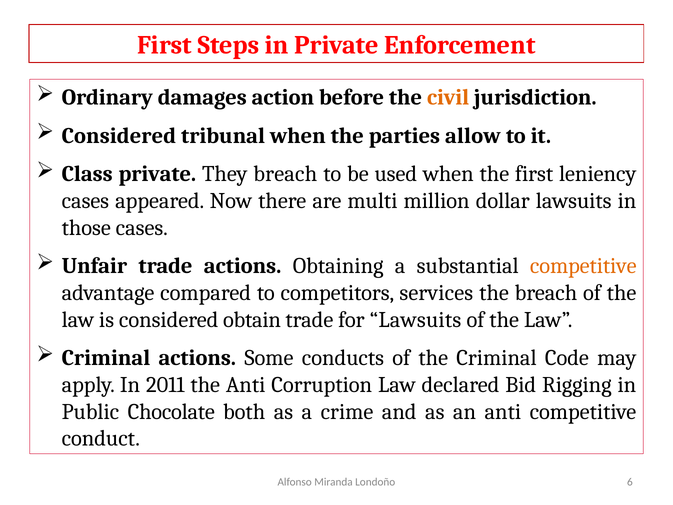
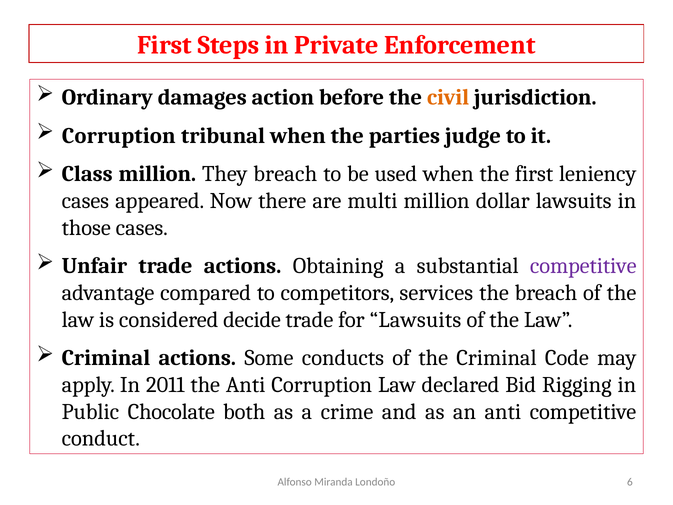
Considered: Considered -> Corruption (119, 136)
allow: allow -> judge (473, 136)
Class private: private -> million (157, 174)
competitive colour: orange -> purple (583, 266)
obtain: obtain -> decide (252, 319)
